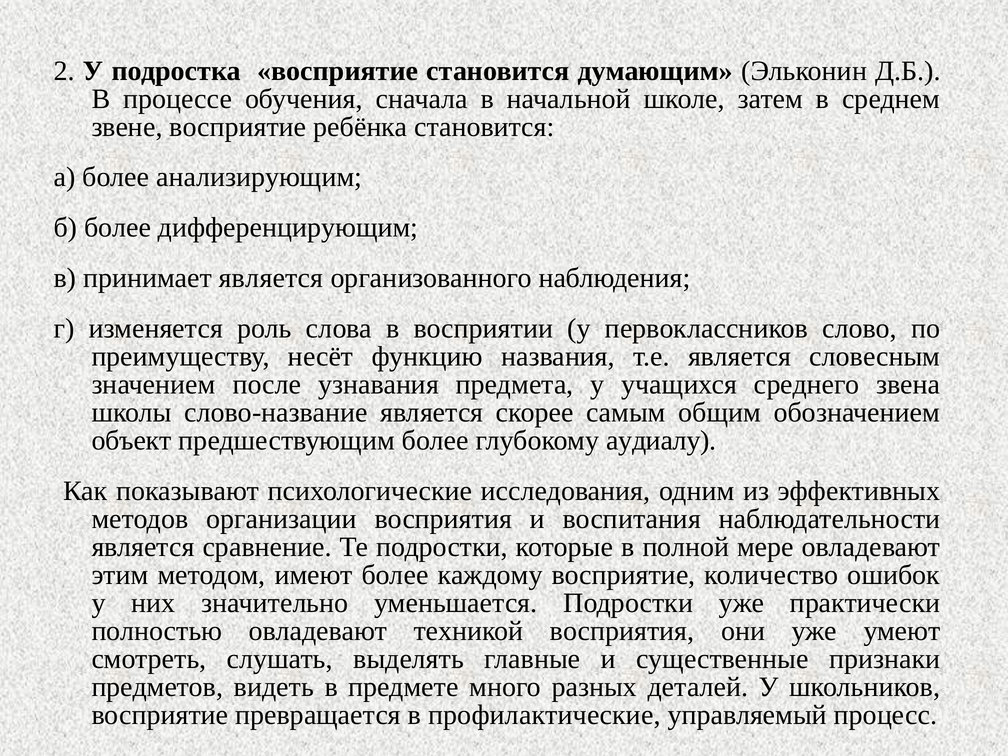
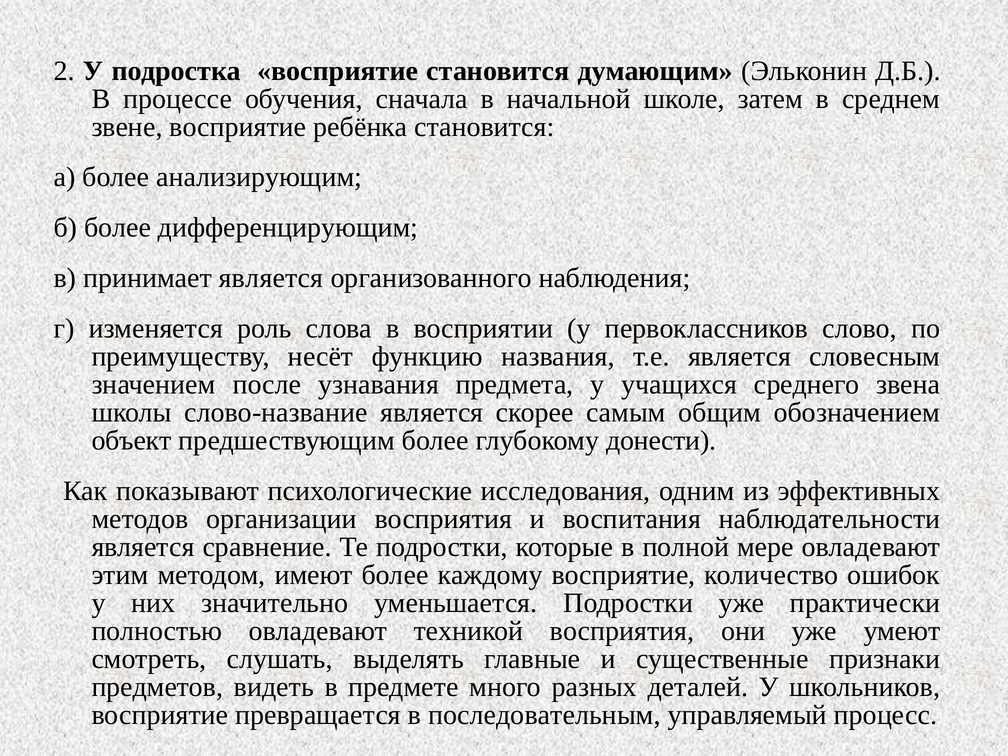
аудиалу: аудиалу -> донести (661, 440)
профилактические: профилактические -> последовательным (544, 715)
